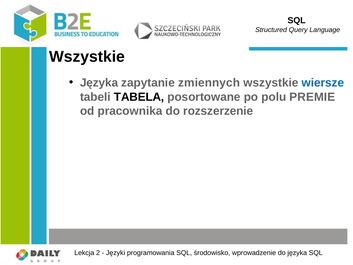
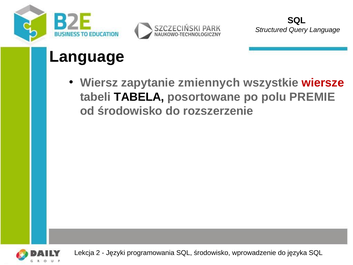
Wszystkie: Wszystkie -> Language (87, 57)
Języka: Języka -> Wiersz (99, 83)
wiersze colour: blue -> red (323, 83)
od pracownika: pracownika -> środowisko (130, 111)
